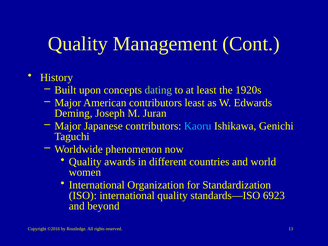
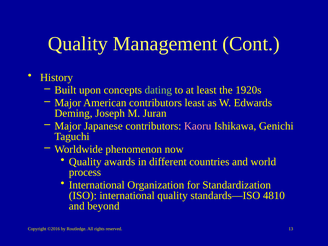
Kaoru colour: light blue -> pink (198, 126)
women: women -> process (85, 172)
6923: 6923 -> 4810 (274, 196)
